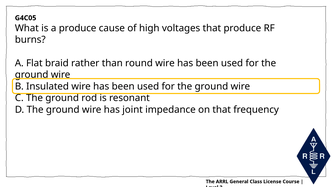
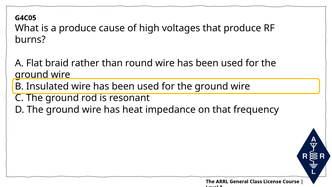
joint: joint -> heat (133, 109)
